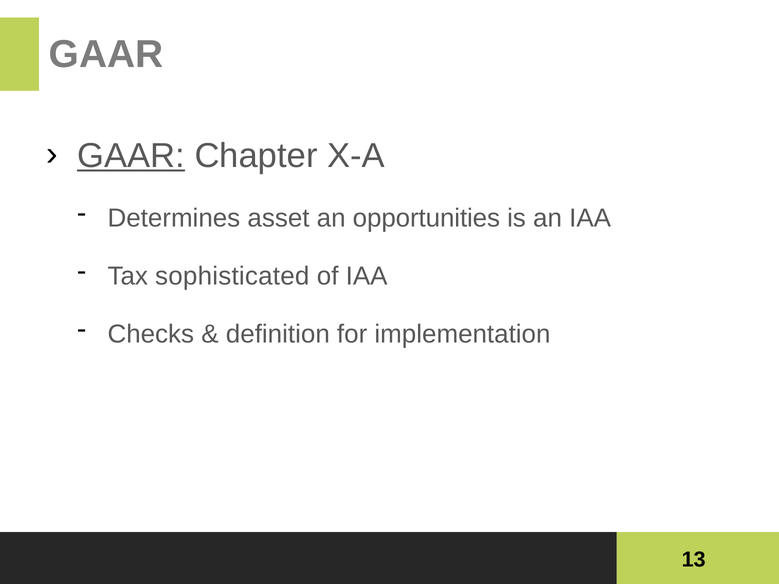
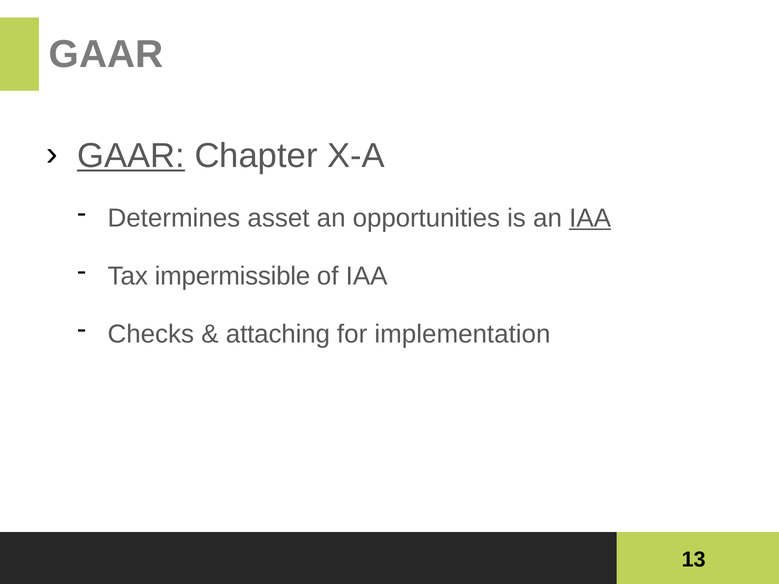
IAA underline: none -> present (590, 218)
sophisticated: sophisticated -> impermissible (232, 276)
definition: definition -> attaching (278, 334)
